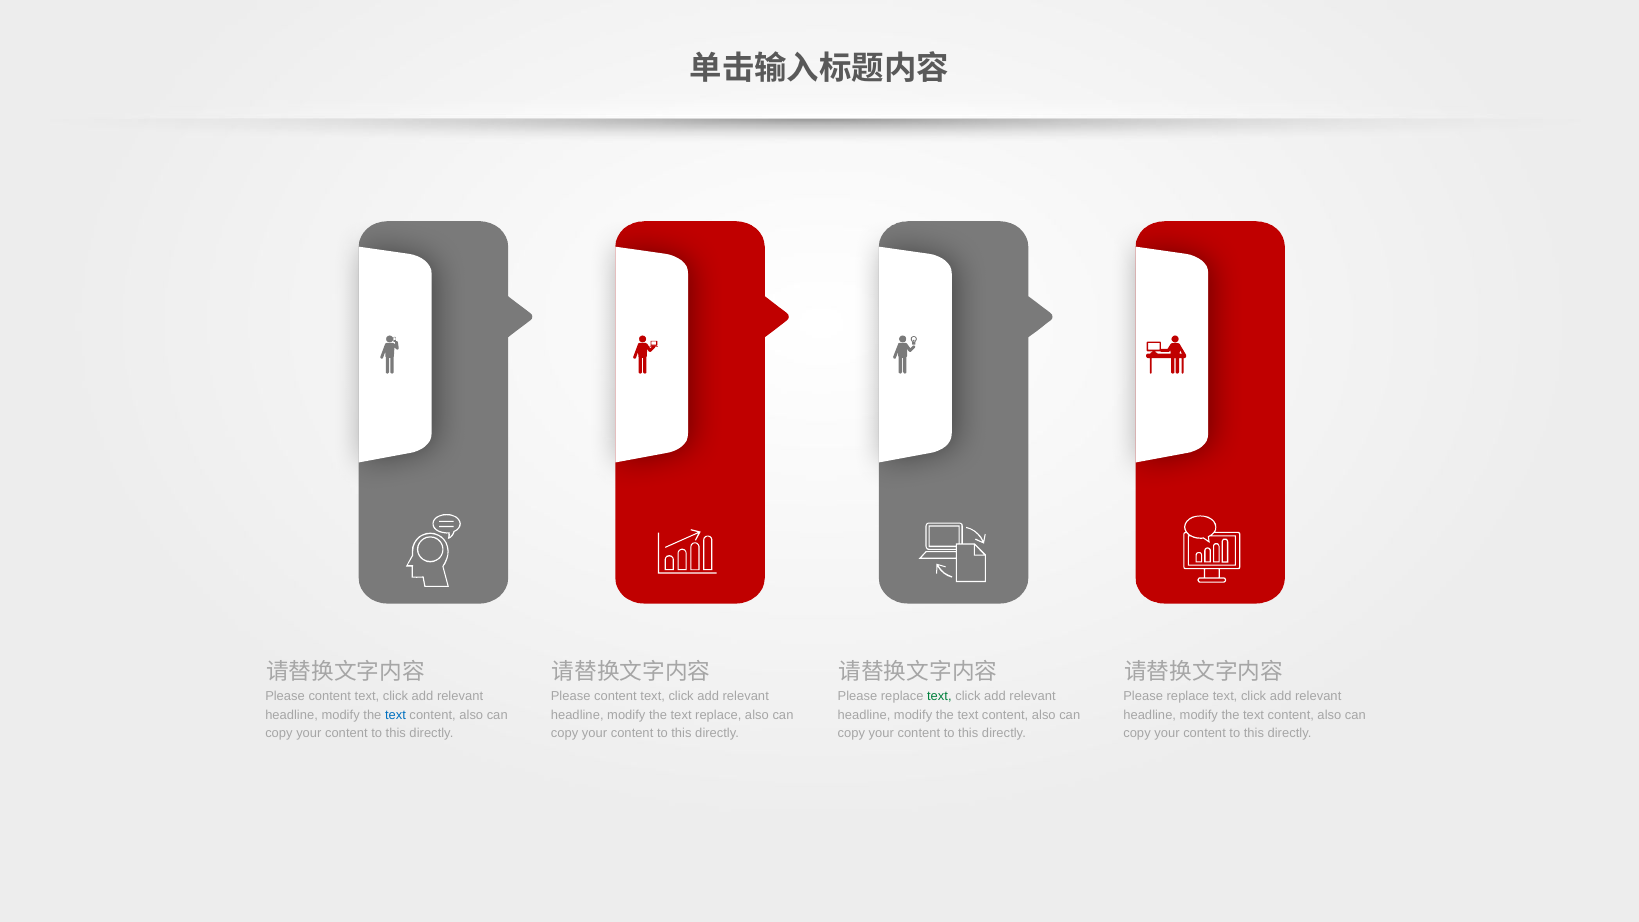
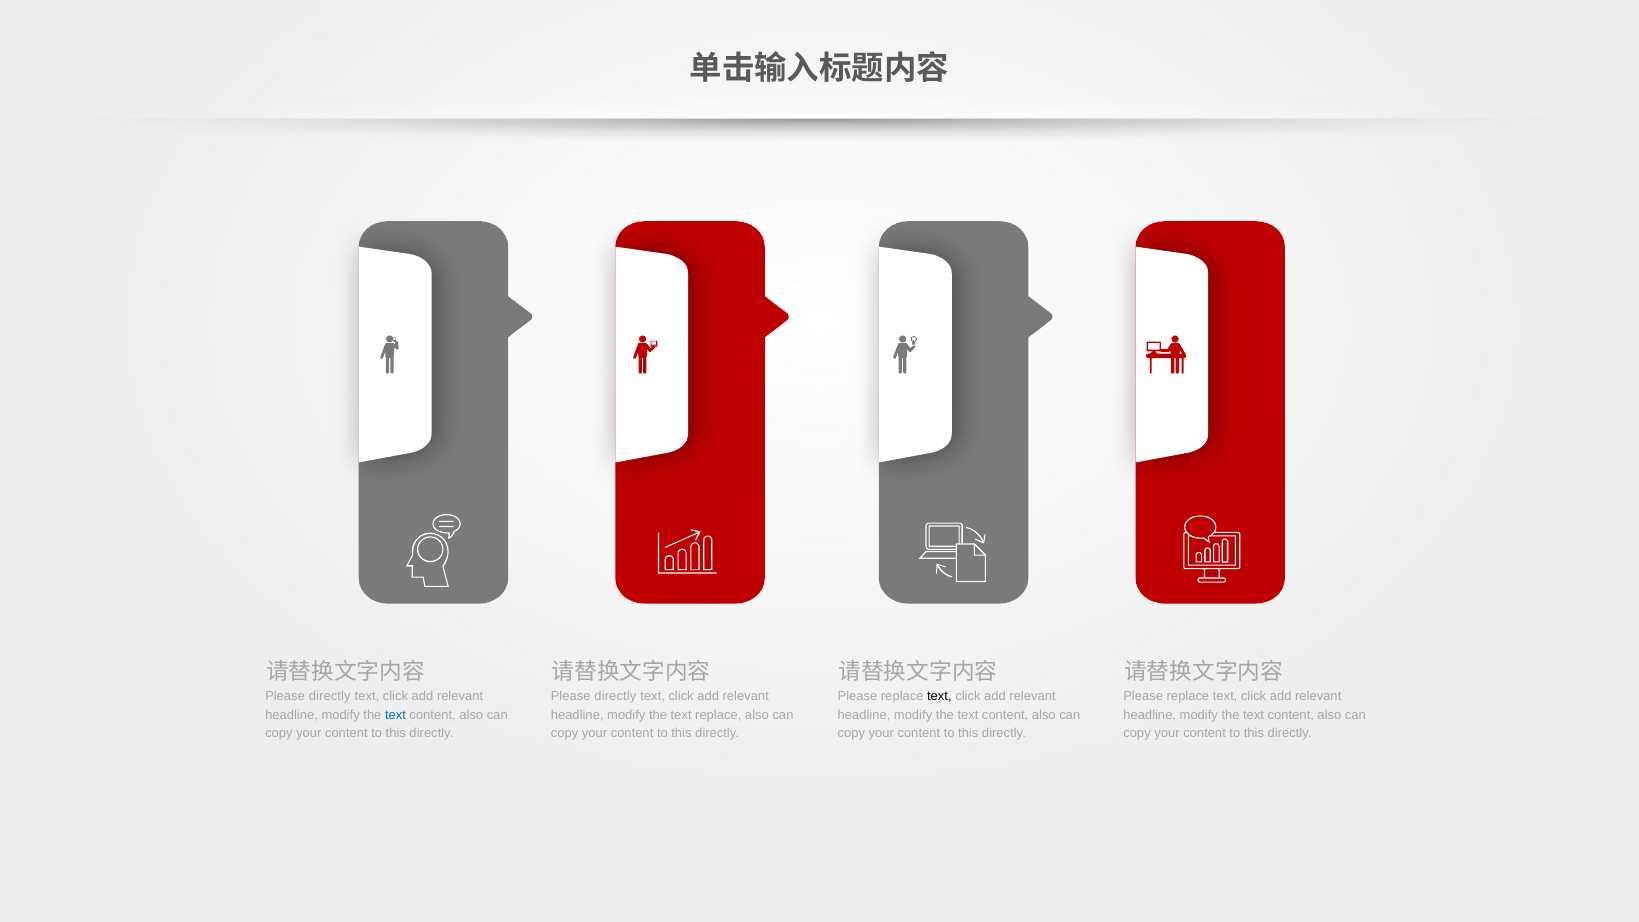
content: content -> directly (330, 696)
content: content -> directly (615, 696)
text colour: green -> black (939, 696)
